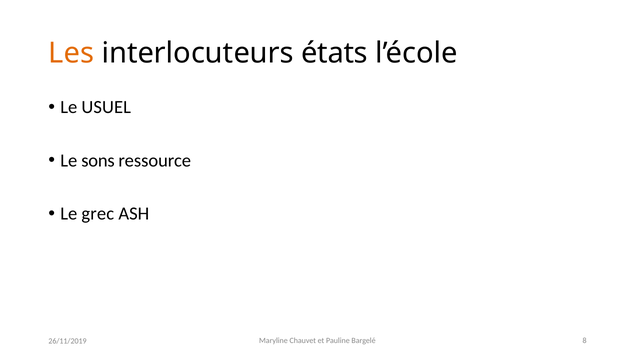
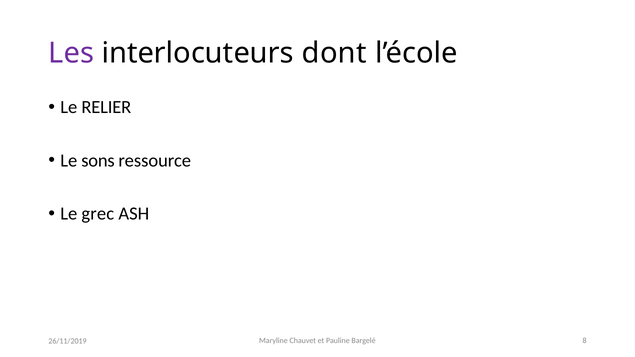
Les colour: orange -> purple (71, 53)
états: états -> dont (334, 53)
USUEL: USUEL -> RELIER (106, 107)
